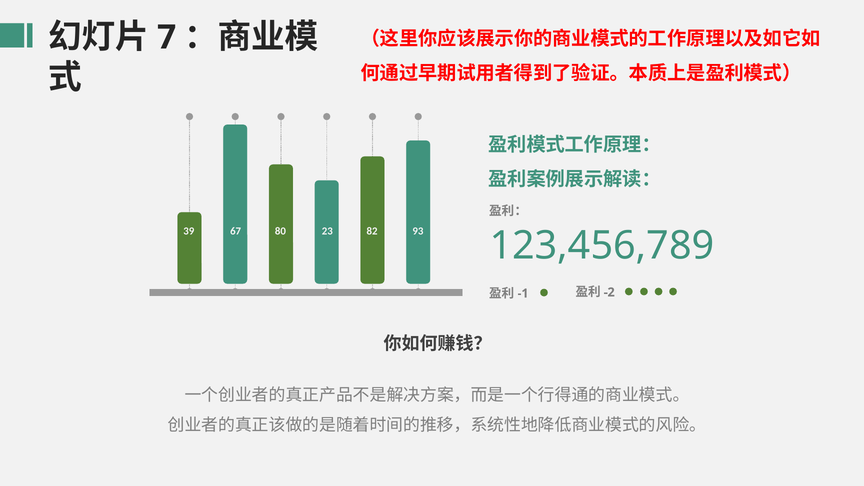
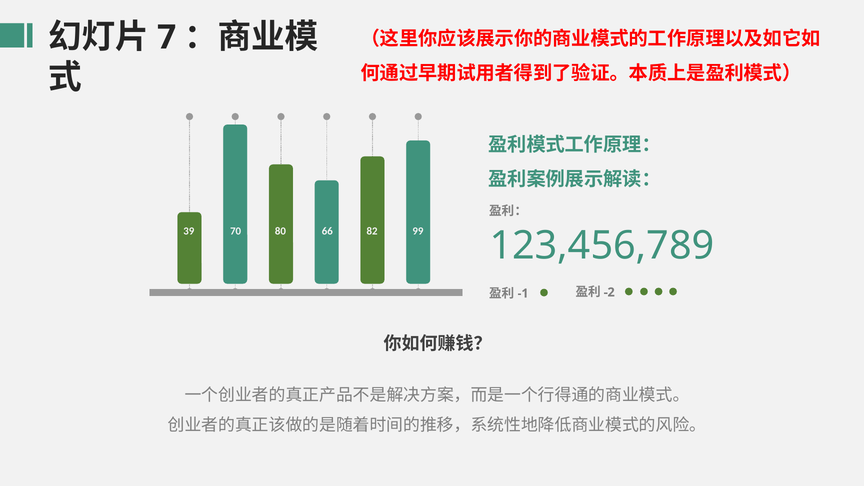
67: 67 -> 70 (236, 231)
23: 23 -> 66 (327, 231)
93: 93 -> 99 (418, 231)
